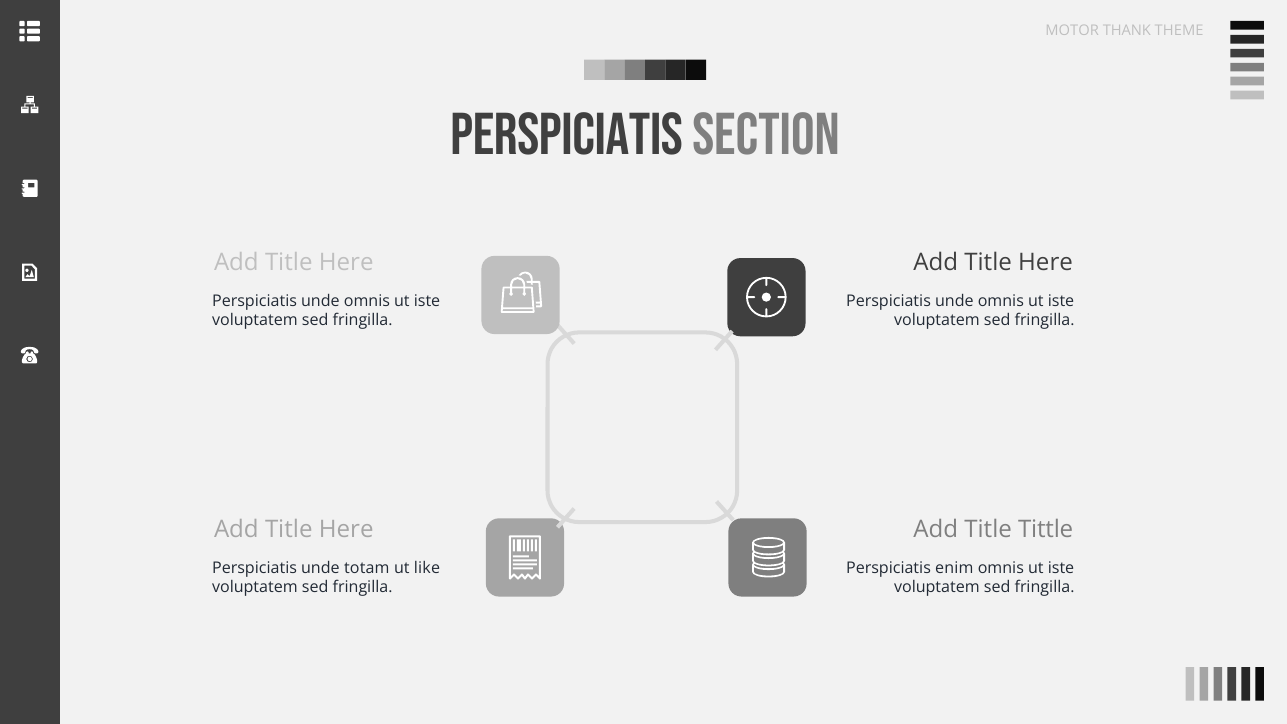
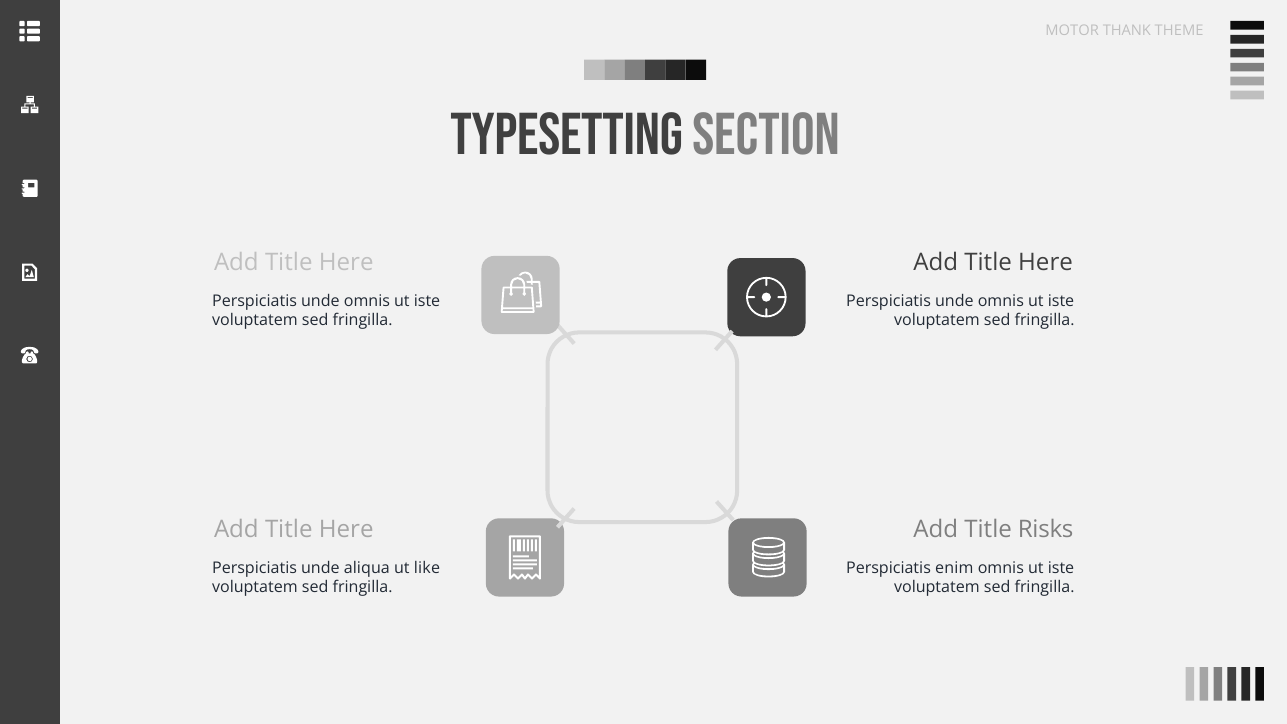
Perspiciatis: Perspiciatis -> Typesetting (567, 135)
Tittle: Tittle -> Risks (1046, 530)
totam: totam -> aliqua (367, 568)
